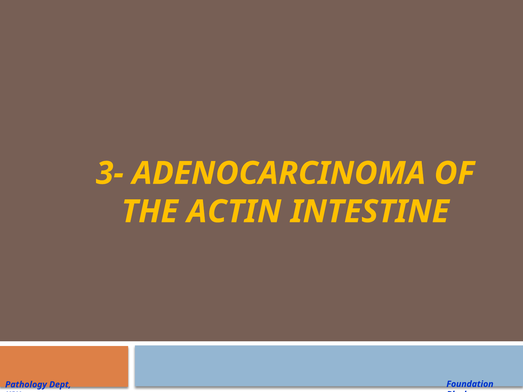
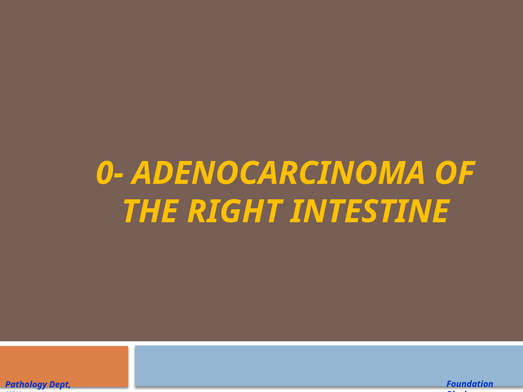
3-: 3- -> 0- (110, 173)
ACTIN: ACTIN -> RIGHT (234, 212)
